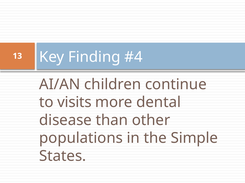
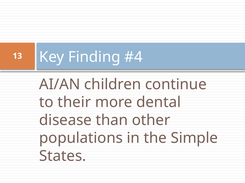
visits: visits -> their (74, 103)
